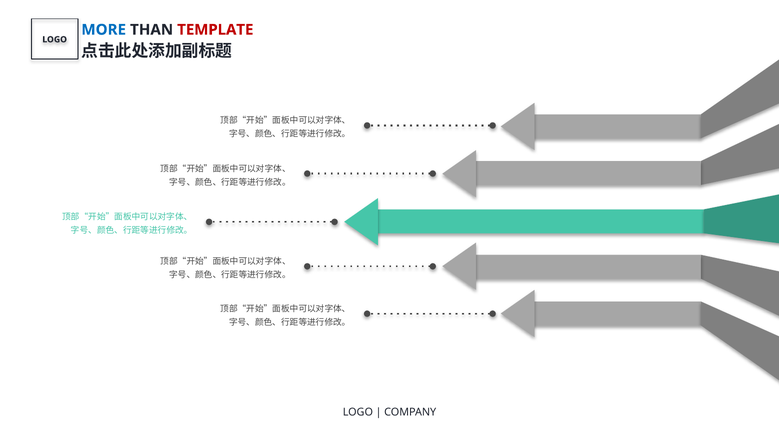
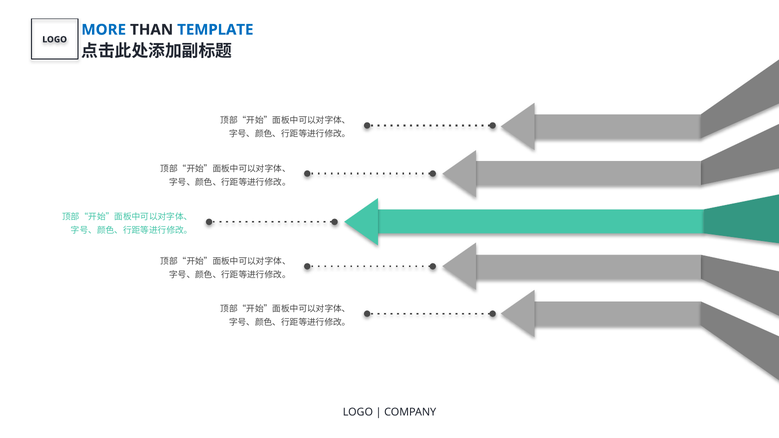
TEMPLATE colour: red -> blue (215, 30)
